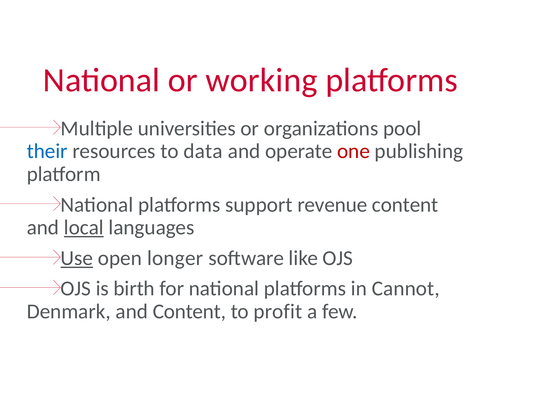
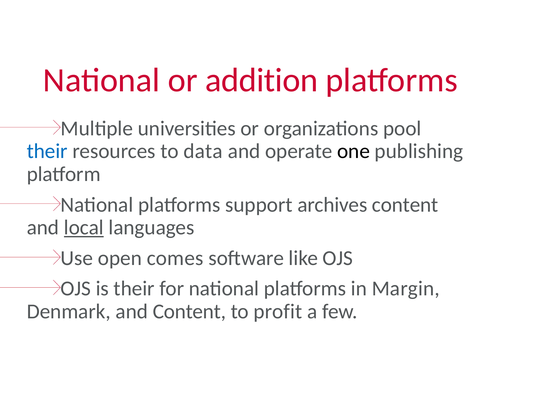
working: working -> addition (262, 80)
one colour: red -> black (353, 151)
revenue: revenue -> archives (332, 205)
Use underline: present -> none (77, 258)
longer: longer -> comes (175, 258)
is birth: birth -> their (134, 289)
Cannot: Cannot -> Margin (406, 289)
